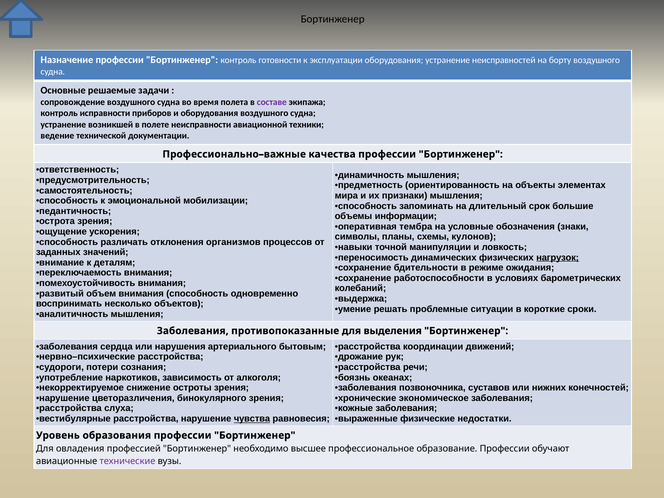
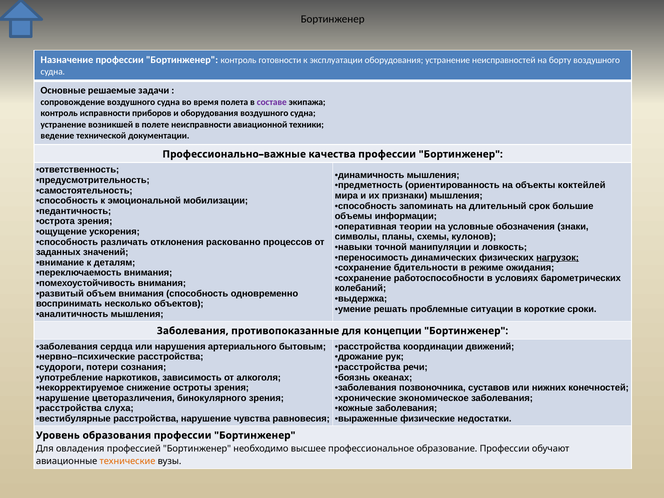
элементах: элементах -> коктейлей (582, 185)
тембра: тембра -> теории (416, 227)
организмов: организмов -> раскованно (233, 242)
выделения: выделения -> концепции (393, 331)
чувства underline: present -> none (252, 419)
технические colour: purple -> orange (127, 461)
